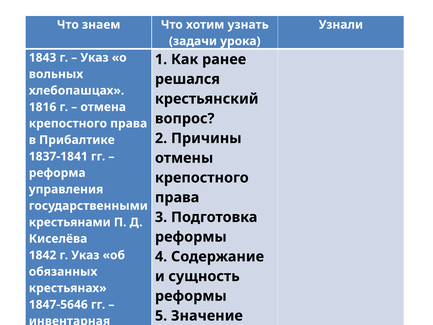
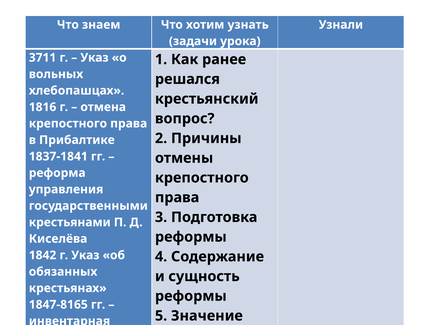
1843: 1843 -> 3711 (43, 58)
1847-5646: 1847-5646 -> 1847-8165 (58, 304)
